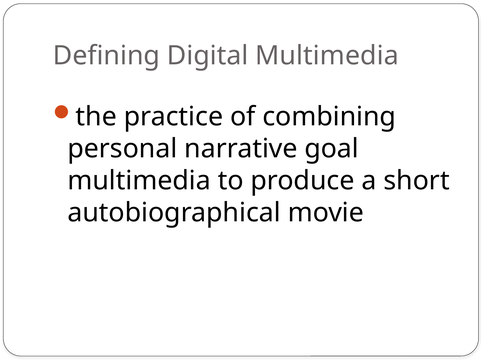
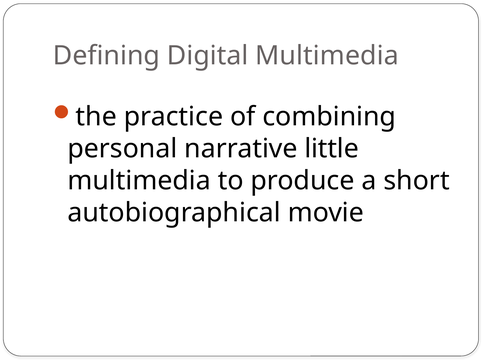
goal: goal -> little (332, 149)
